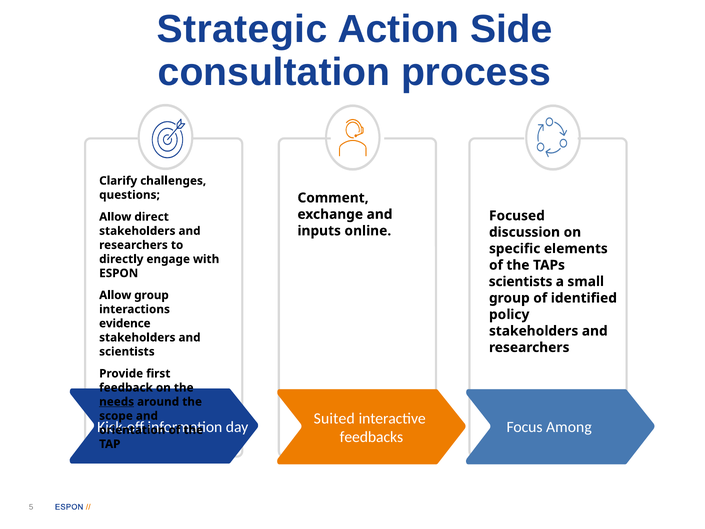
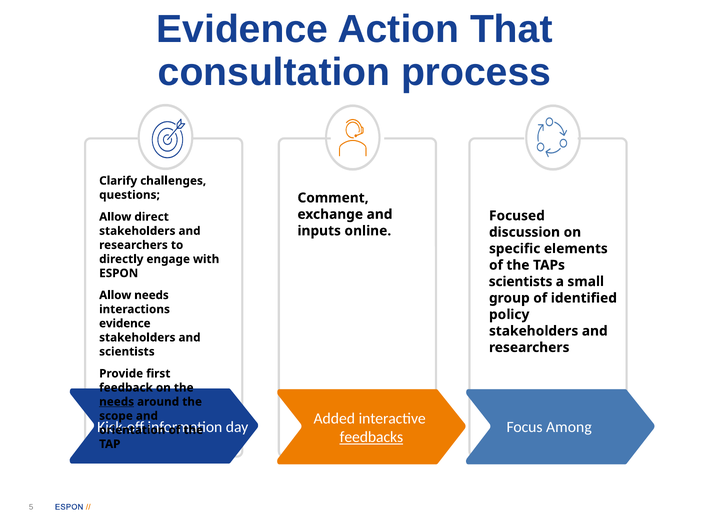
Strategic: Strategic -> Evidence (242, 29)
Side: Side -> That (511, 29)
Allow group: group -> needs (151, 295)
Suited: Suited -> Added (334, 418)
feedbacks underline: none -> present (371, 437)
